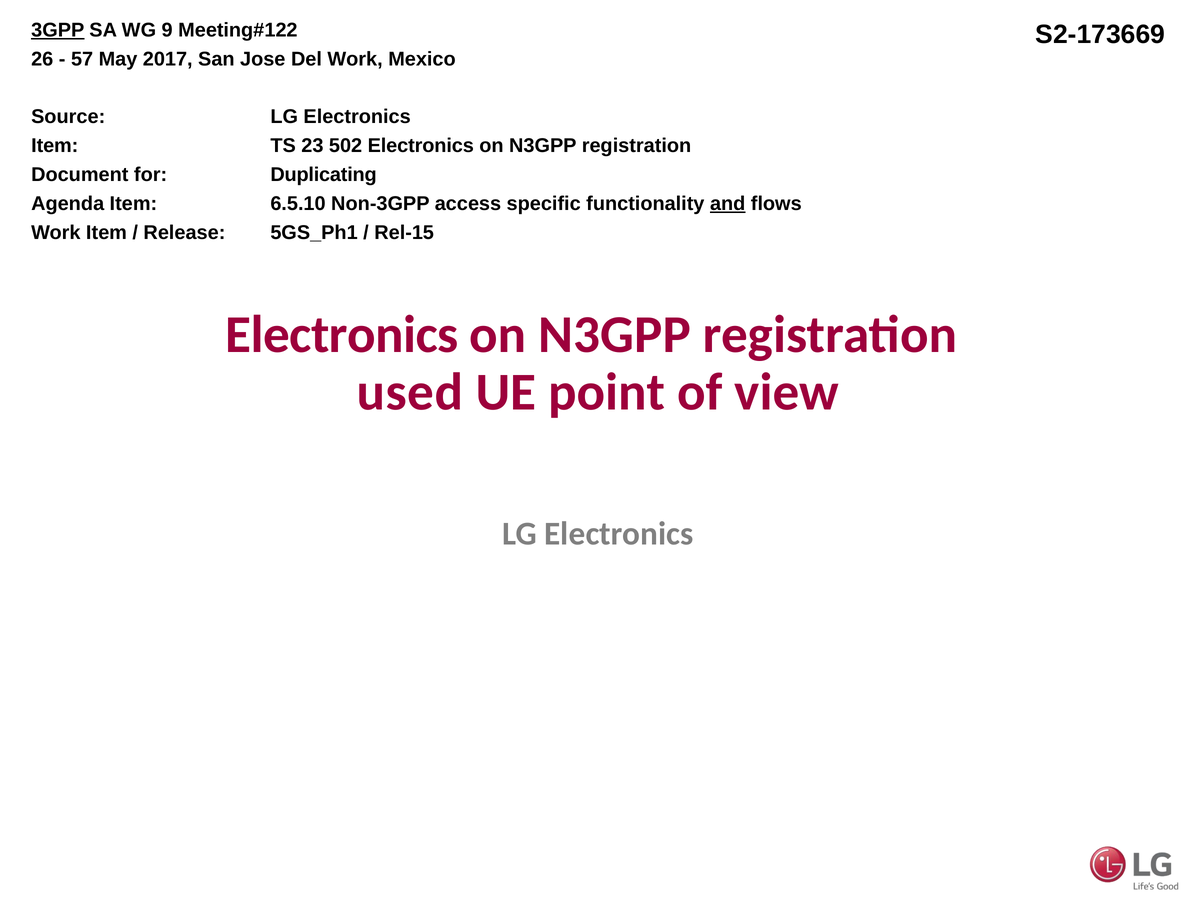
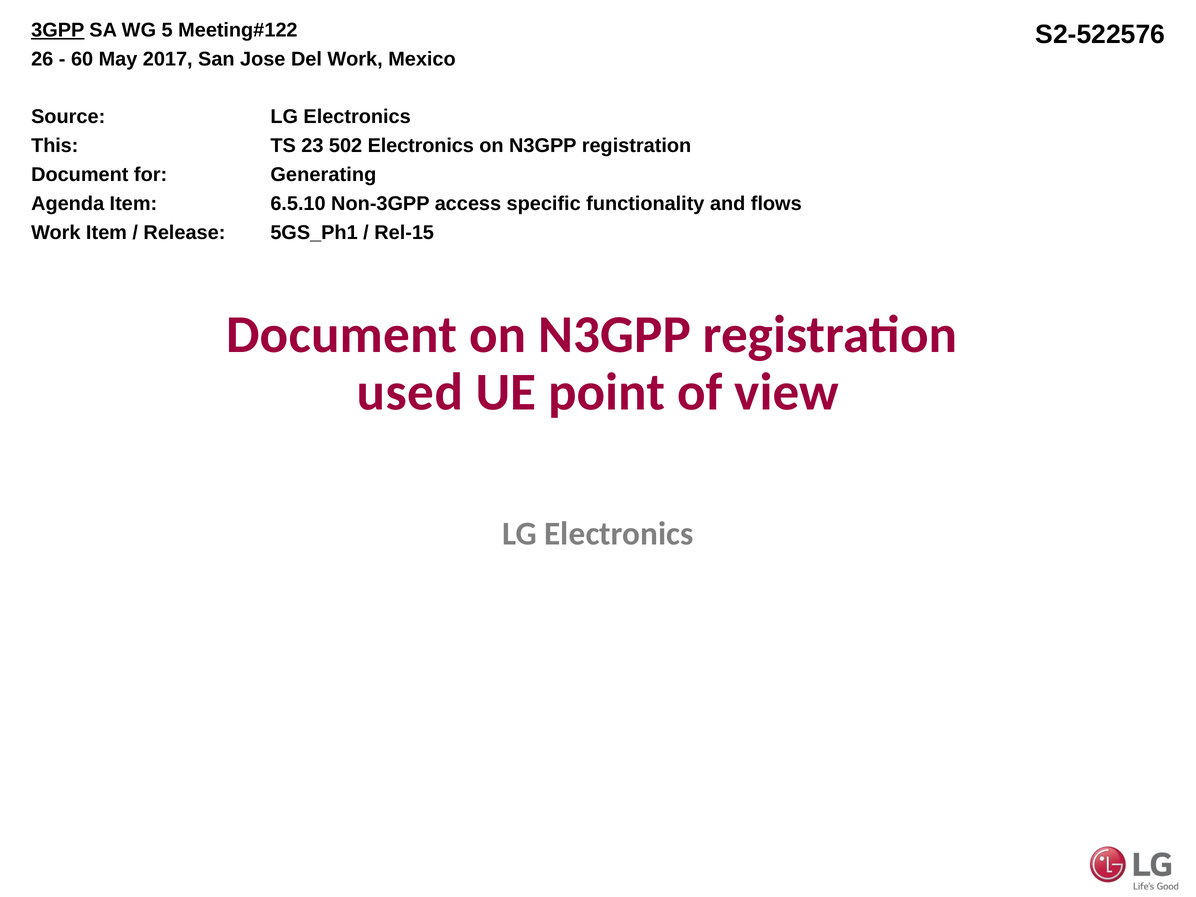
9: 9 -> 5 (167, 30)
S2-173669: S2-173669 -> S2-522576 (1100, 35)
57: 57 -> 60 (82, 59)
Item: Item -> This (55, 146)
Duplicating: Duplicating -> Generating (323, 175)
and underline: present -> none (728, 204)
Electronics: Electronics -> Document (342, 335)
